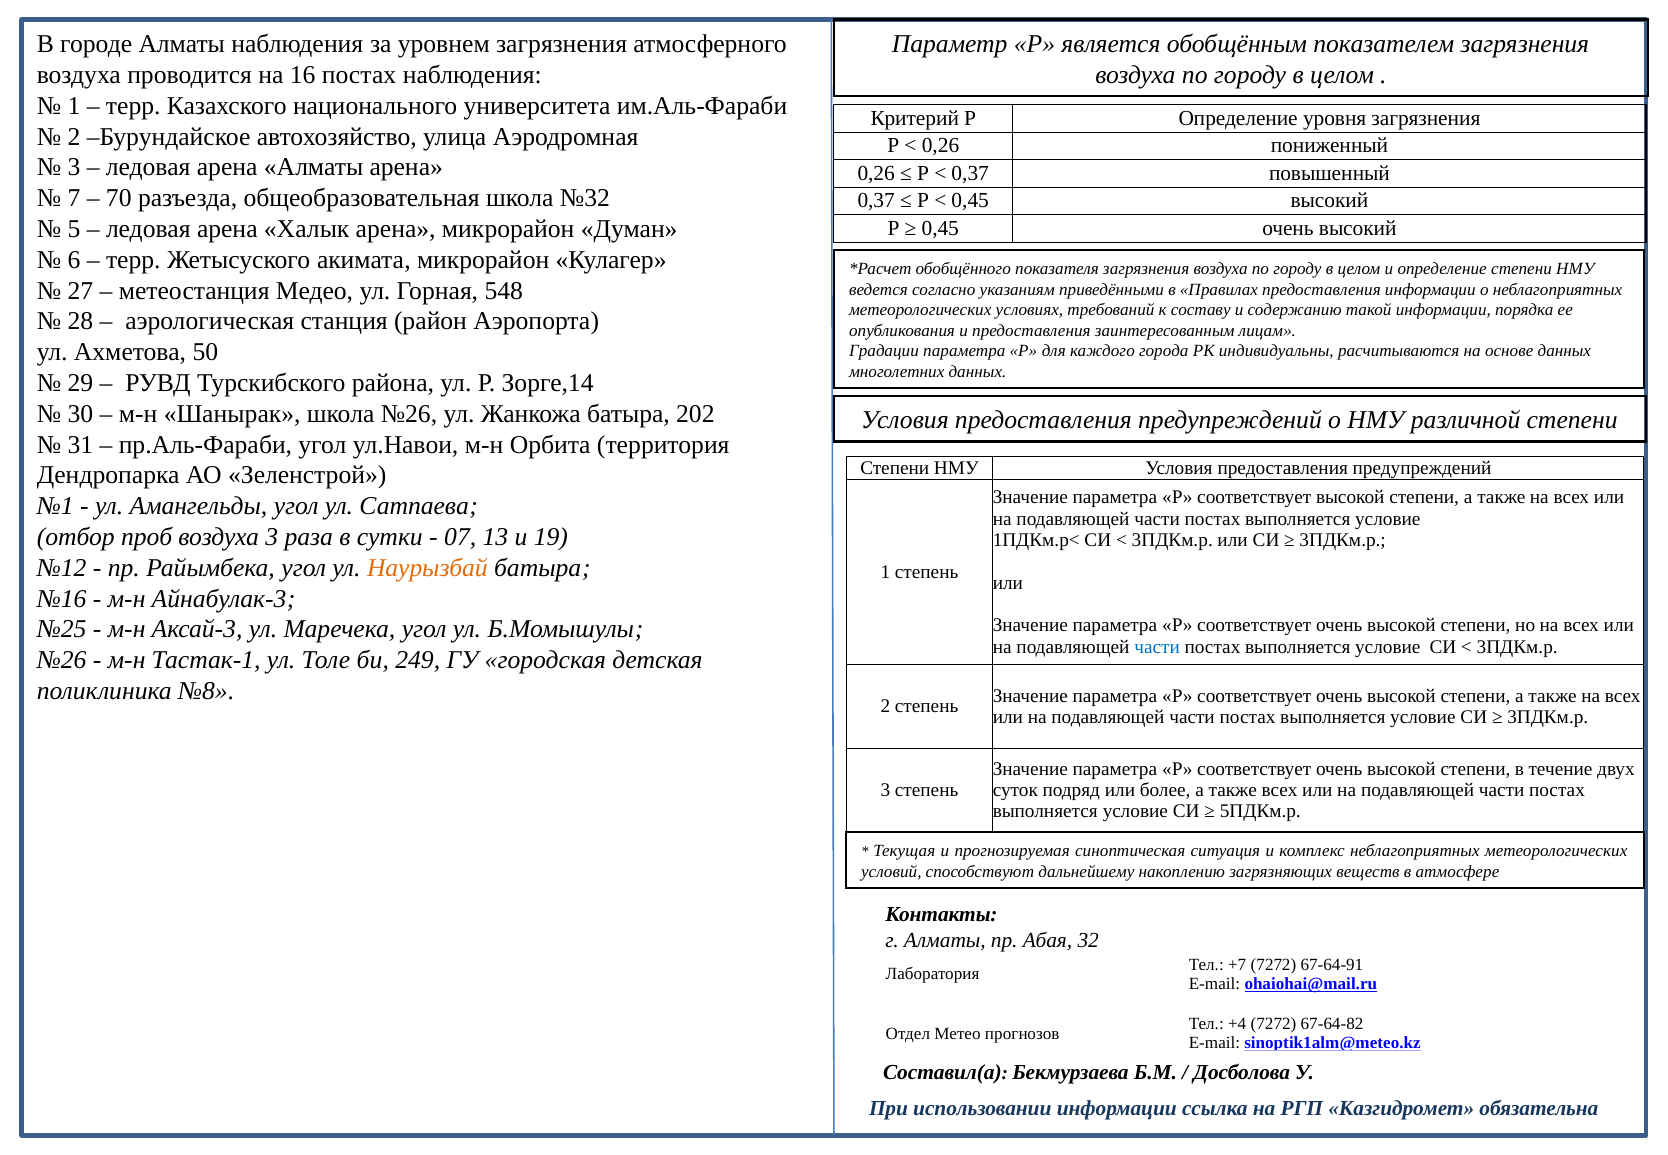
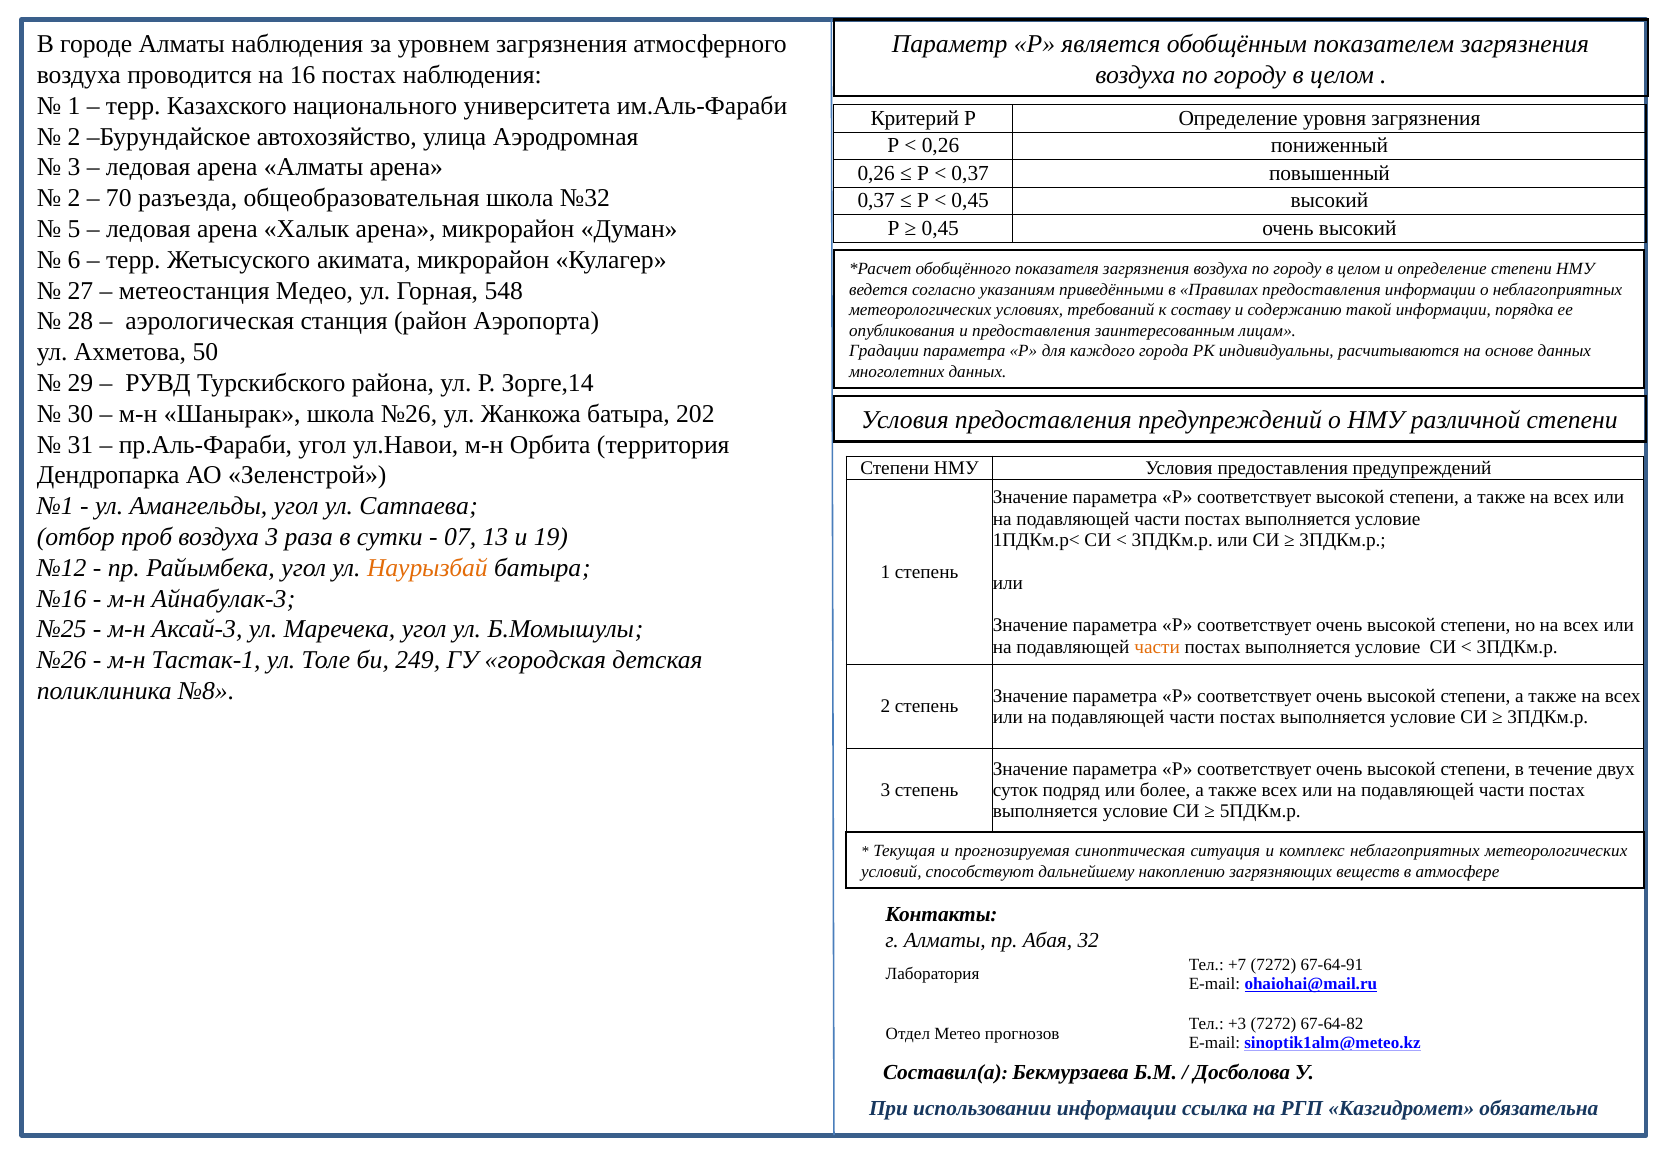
7: 7 -> 2 (74, 198)
части colour: blue -> orange (1157, 647)
+4: +4 -> +3 (1237, 1024)
